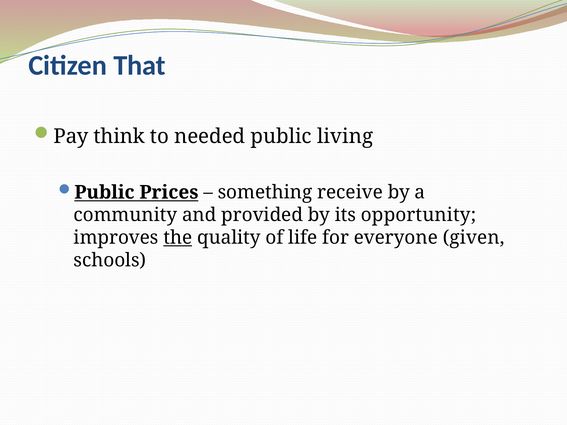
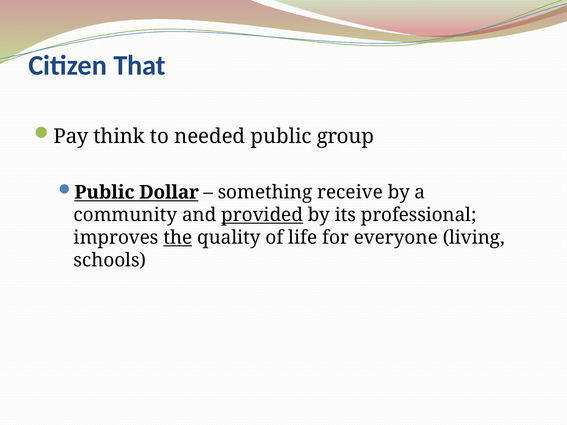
living: living -> group (345, 137)
Prices: Prices -> Dollar (169, 192)
provided underline: none -> present (262, 215)
opportunity: opportunity -> professional (419, 215)
given: given -> living (474, 238)
